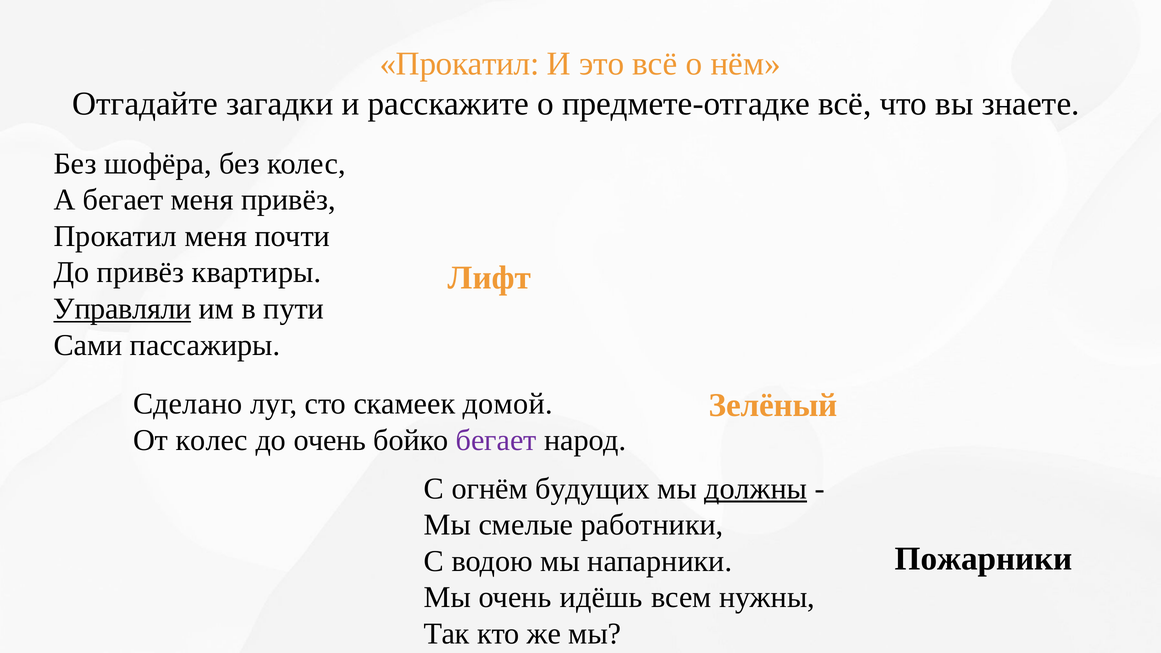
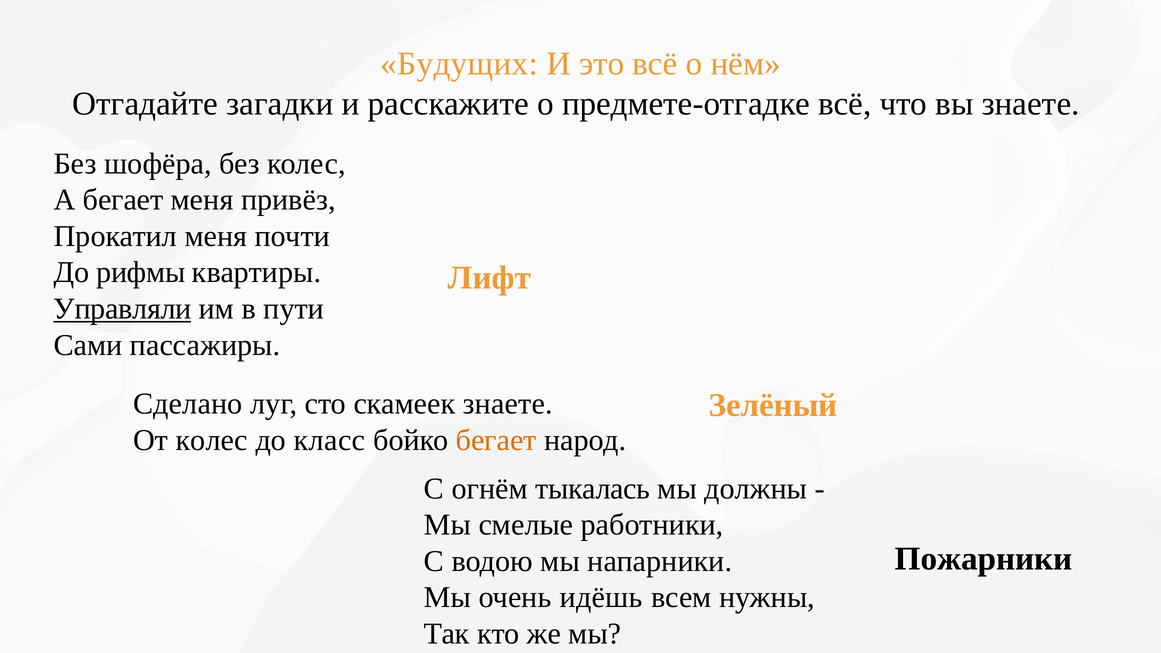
Прокатил: Прокатил -> Будущих (459, 64)
До привёз: привёз -> рифмы (141, 273)
скамеек домой: домой -> знаете (508, 404)
до очень: очень -> класс (330, 440)
бегает colour: purple -> orange (496, 440)
будущих: будущих -> тыкалась (593, 489)
должны underline: present -> none (756, 489)
